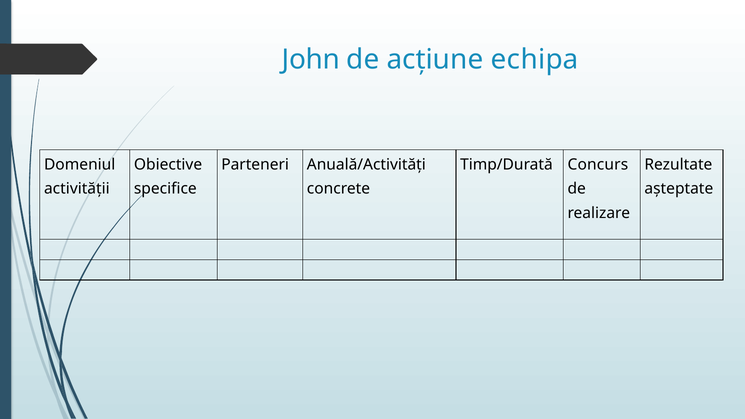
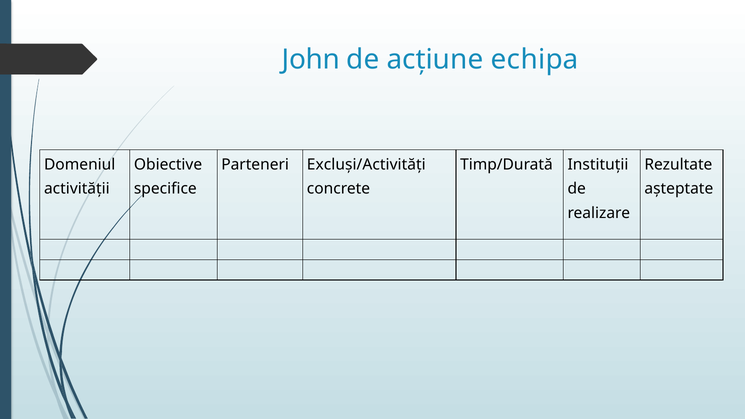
Anuală/Activități: Anuală/Activități -> Excluși/Activități (366, 164)
Concurs: Concurs -> Instituții (598, 164)
